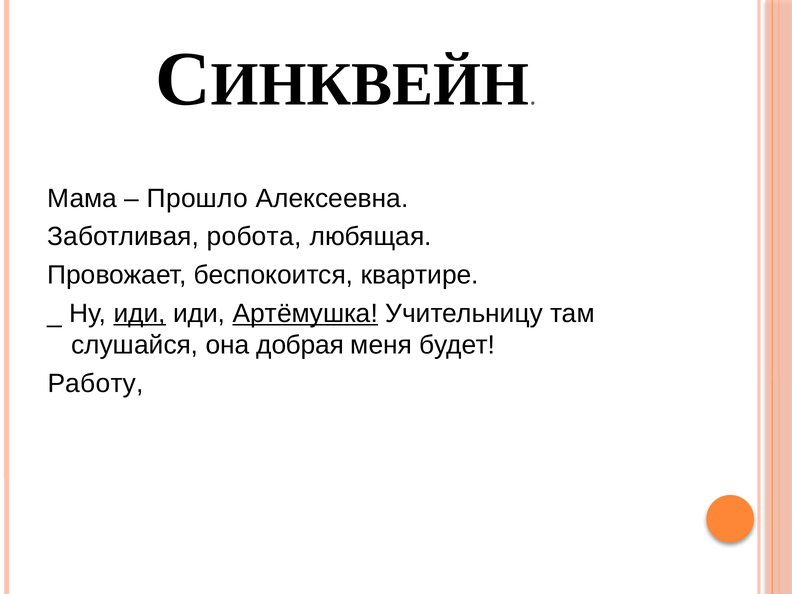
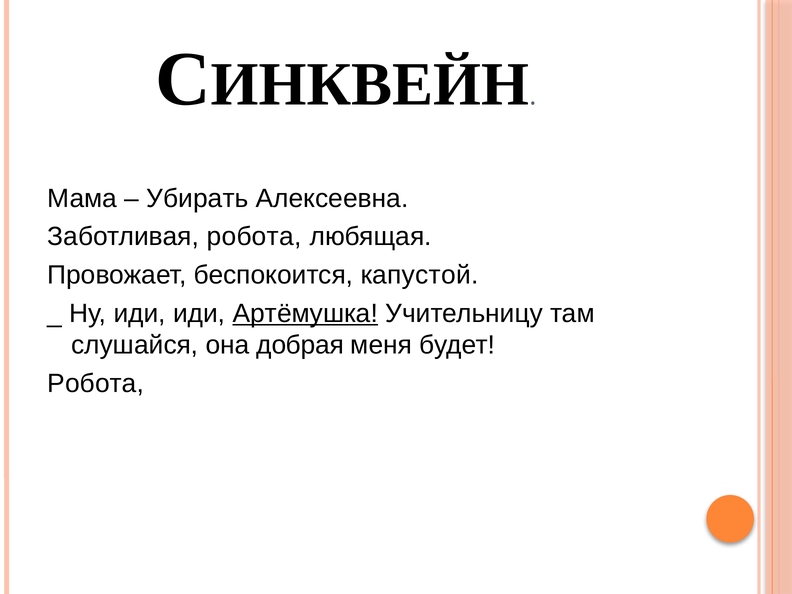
Прошло: Прошло -> Убирать (197, 198)
квартире: квартире -> капустой (420, 275)
иди underline: present -> none (140, 313)
Работу: Работу -> Робота (96, 383)
